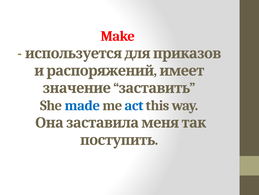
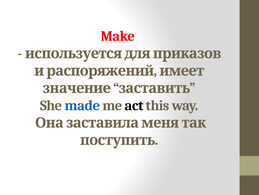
act colour: blue -> black (134, 105)
